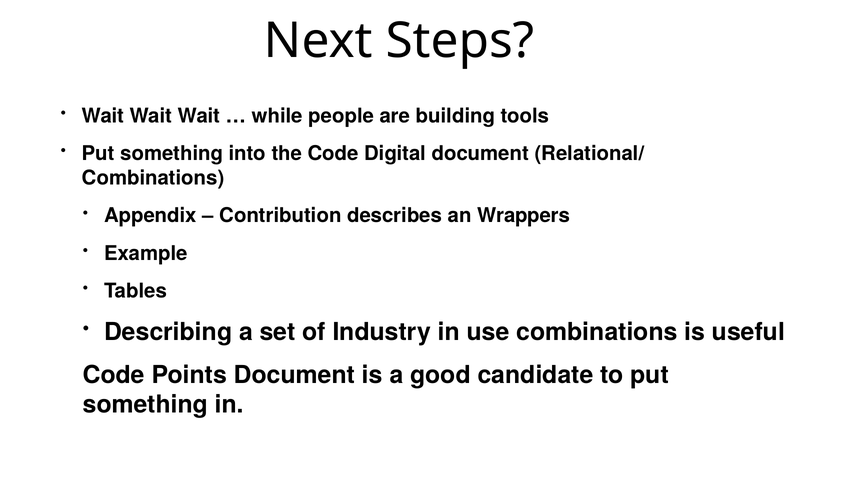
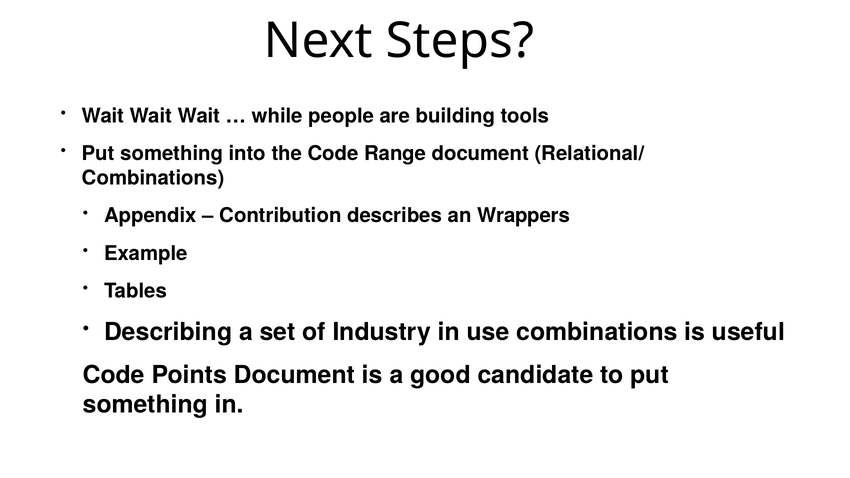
Digital: Digital -> Range (395, 154)
